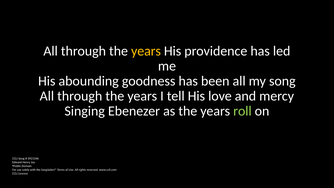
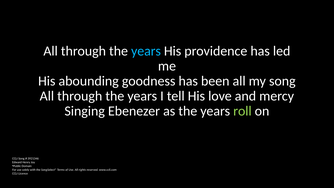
years colour: yellow -> light blue (146, 51)
